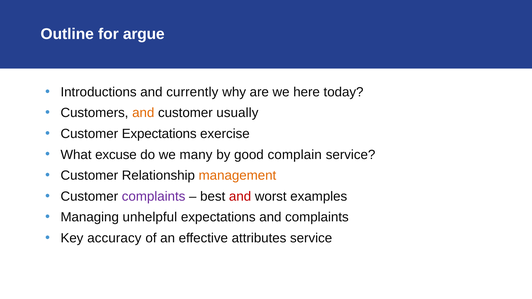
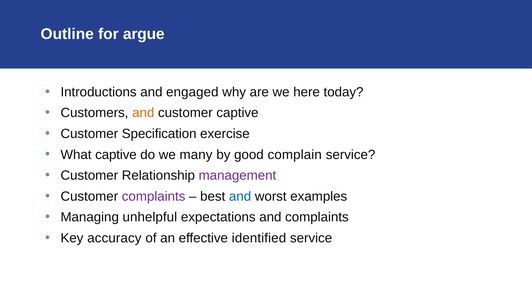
currently: currently -> engaged (192, 92)
customer usually: usually -> captive (237, 113)
Customer Expectations: Expectations -> Specification (159, 134)
What excuse: excuse -> captive (116, 155)
management colour: orange -> purple (237, 176)
and colour: red -> blue (240, 197)
attributes: attributes -> identified (259, 238)
